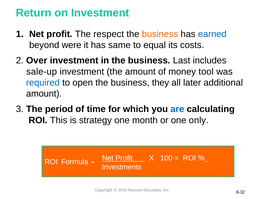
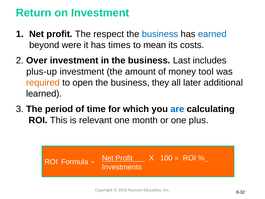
business colour: orange -> blue (160, 34)
same: same -> times (119, 45)
equal: equal -> mean (155, 45)
sale-up: sale-up -> plus-up (42, 71)
required colour: blue -> orange (43, 83)
amount: amount -> learned (44, 94)
strategy: strategy -> relevant (95, 120)
only: only -> plus (199, 120)
